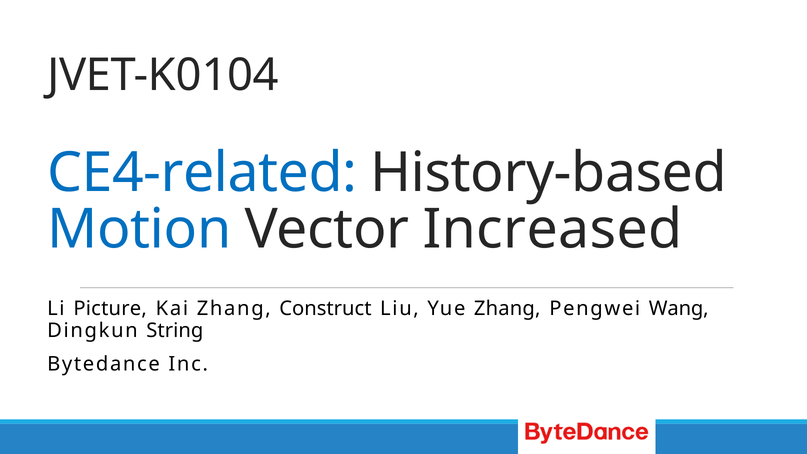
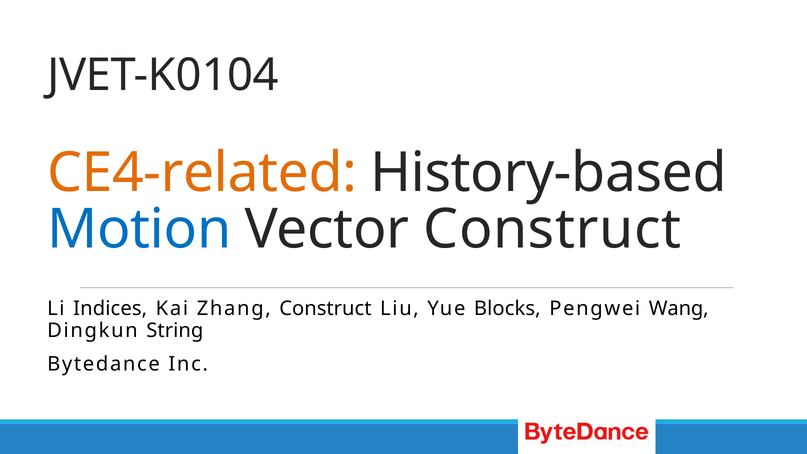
CE4-related colour: blue -> orange (202, 173)
Vector Increased: Increased -> Construct (552, 229)
Picture: Picture -> Indices (110, 309)
Yue Zhang: Zhang -> Blocks (507, 309)
